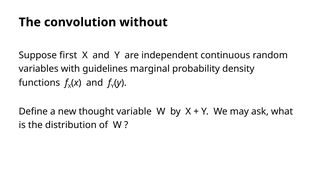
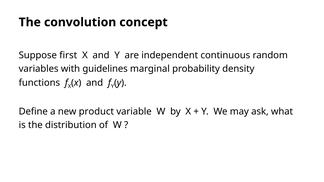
without: without -> concept (144, 22)
thought: thought -> product (96, 112)
